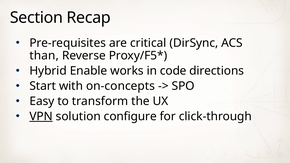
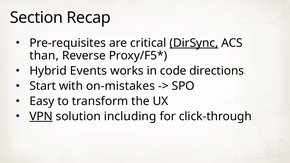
DirSync underline: none -> present (194, 43)
Enable: Enable -> Events (88, 71)
on-concepts: on-concepts -> on-mistakes (120, 86)
configure: configure -> including (130, 116)
